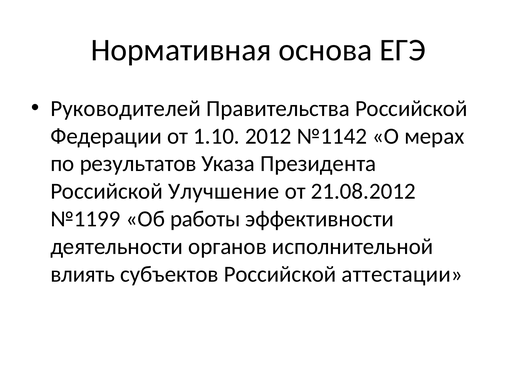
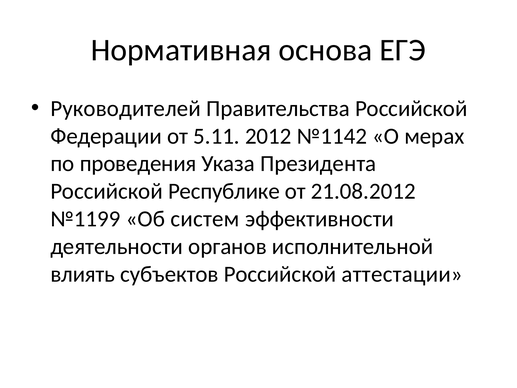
1.10: 1.10 -> 5.11 (217, 136)
результатов: результатов -> проведения (138, 164)
Улучшение: Улучшение -> Республике (224, 191)
работы: работы -> систем (205, 219)
